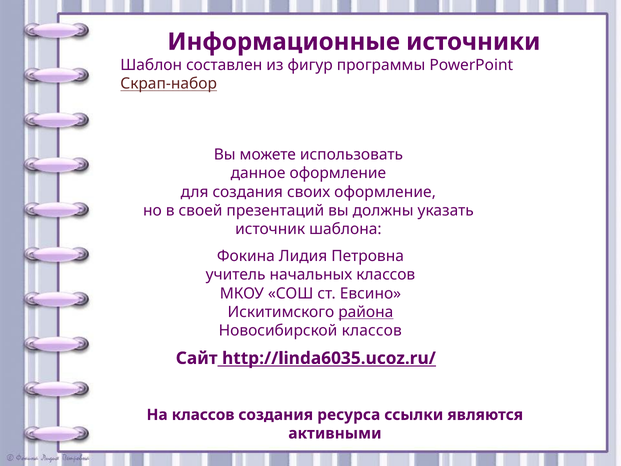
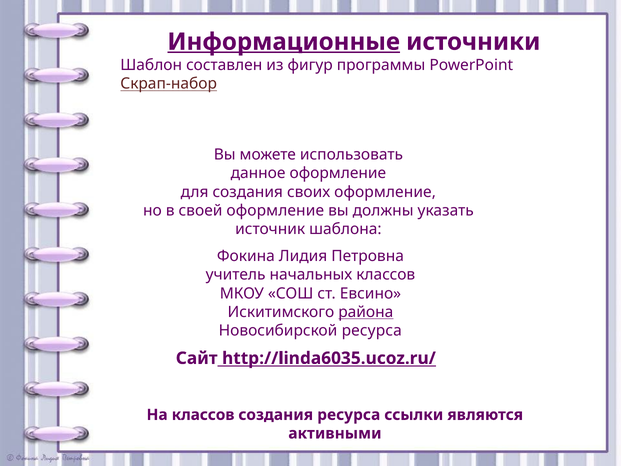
Информационные underline: none -> present (284, 42)
своей презентаций: презентаций -> оформление (275, 210)
Новосибирской классов: классов -> ресурса (372, 331)
